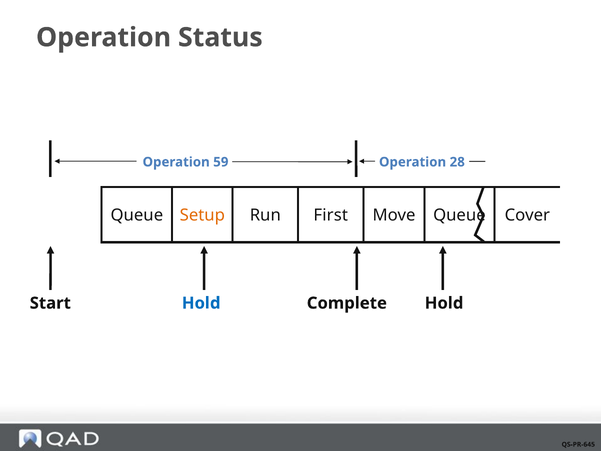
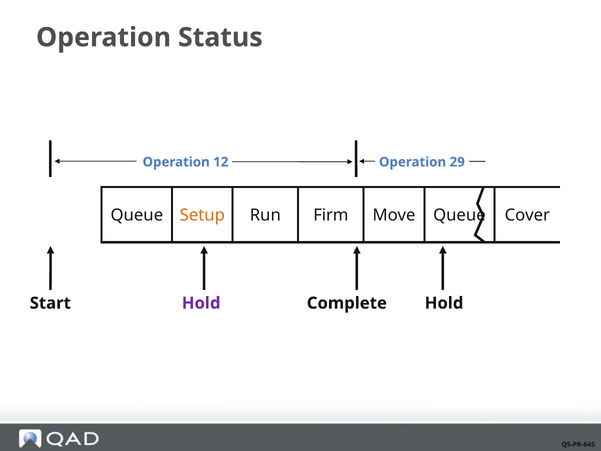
59: 59 -> 12 (221, 162)
28: 28 -> 29 (457, 162)
First: First -> Firm (331, 215)
Hold colour: blue -> purple (201, 303)
